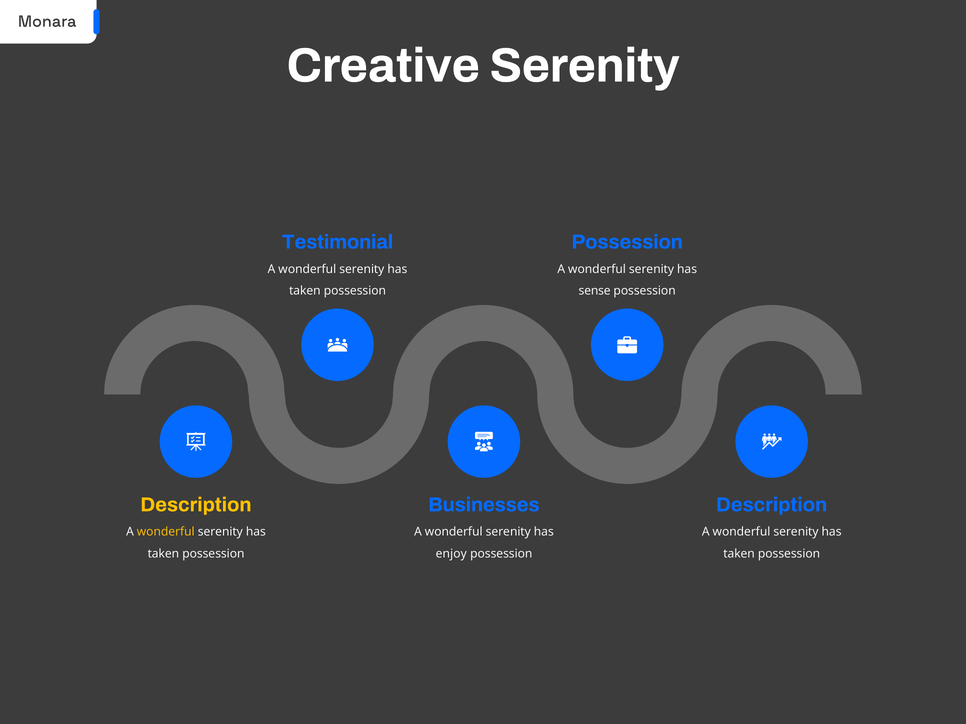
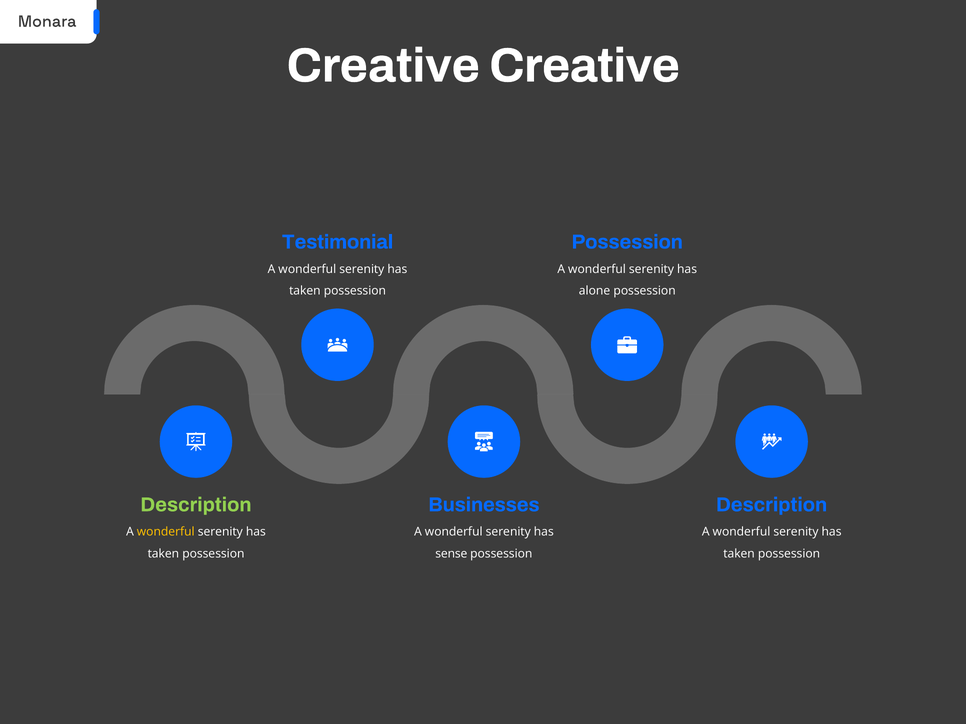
Creative Serenity: Serenity -> Creative (585, 66)
sense: sense -> alone (595, 291)
Description colour: yellow -> light green (196, 505)
enjoy: enjoy -> sense (451, 554)
